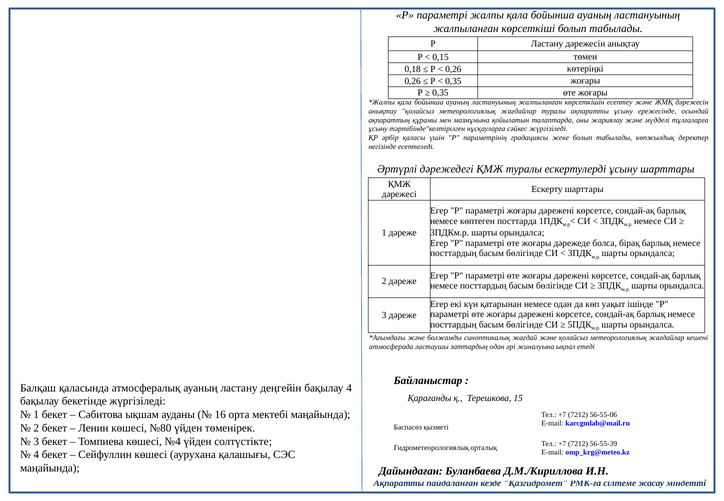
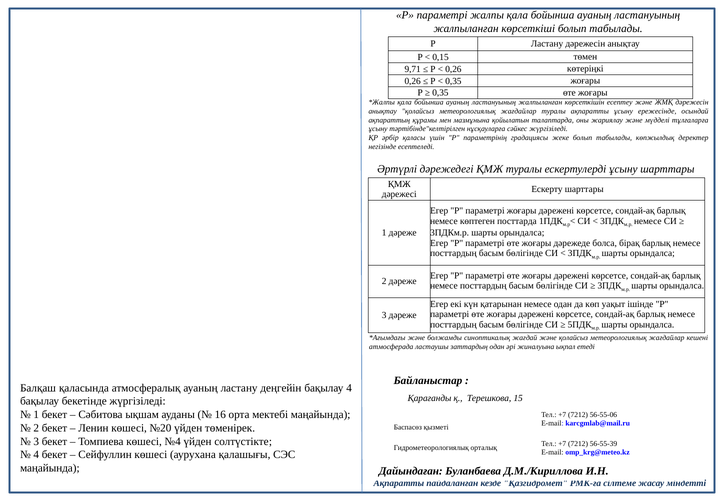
0,18: 0,18 -> 9,71 (413, 69)
№80: №80 -> №20 (160, 428)
